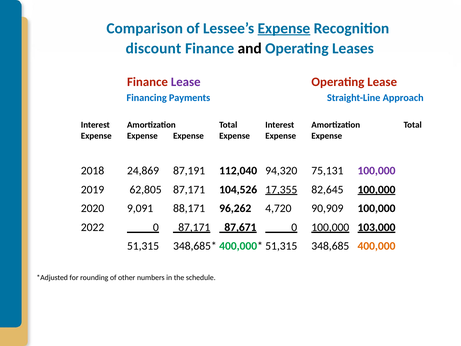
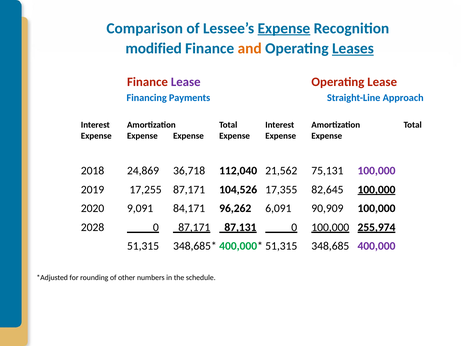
discount: discount -> modified (154, 49)
and colour: black -> orange (250, 49)
Leases underline: none -> present (353, 49)
87,191: 87,191 -> 36,718 (189, 171)
94,320: 94,320 -> 21,562 (281, 171)
62,805: 62,805 -> 17,255 (146, 189)
17,355 underline: present -> none (281, 189)
88,171: 88,171 -> 84,171 (189, 208)
4,720: 4,720 -> 6,091 (278, 208)
2022: 2022 -> 2028 (93, 227)
87,671: 87,671 -> 87,131 (240, 227)
103,000: 103,000 -> 255,974 (376, 227)
400,000 colour: orange -> purple (376, 246)
